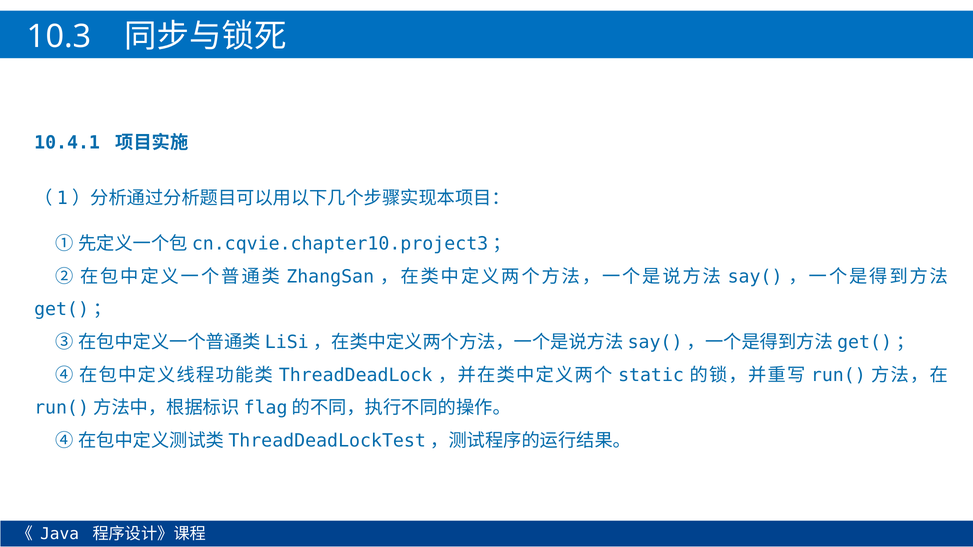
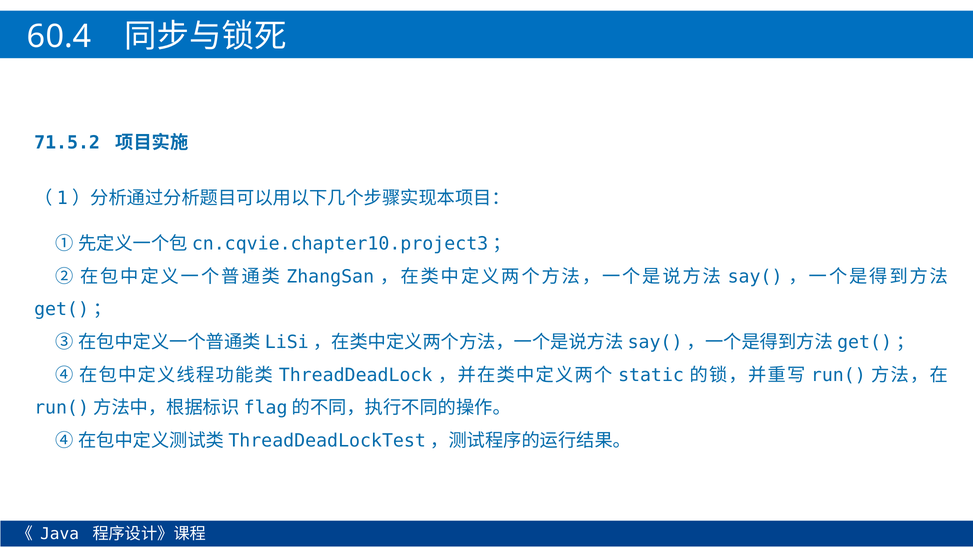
10.3: 10.3 -> 60.4 (59, 37)
10.4.1: 10.4.1 -> 71.5.2 (67, 143)
